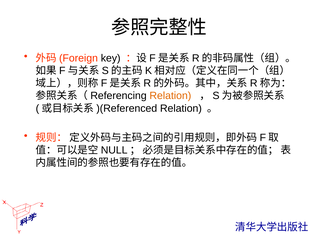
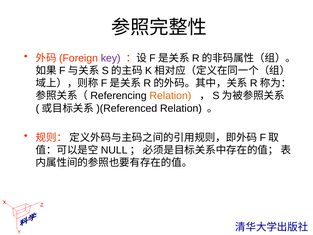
key colour: black -> purple (111, 58)
